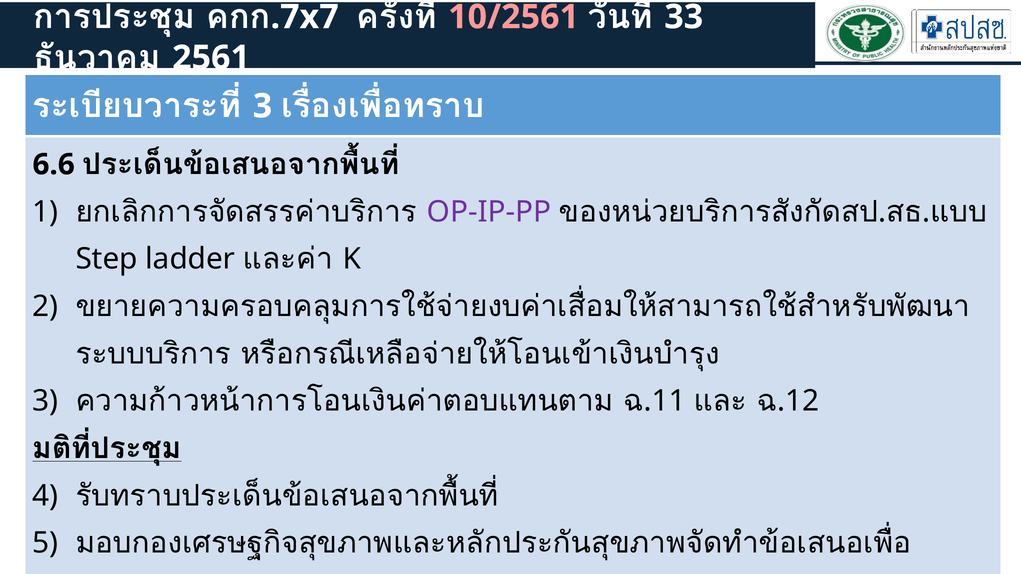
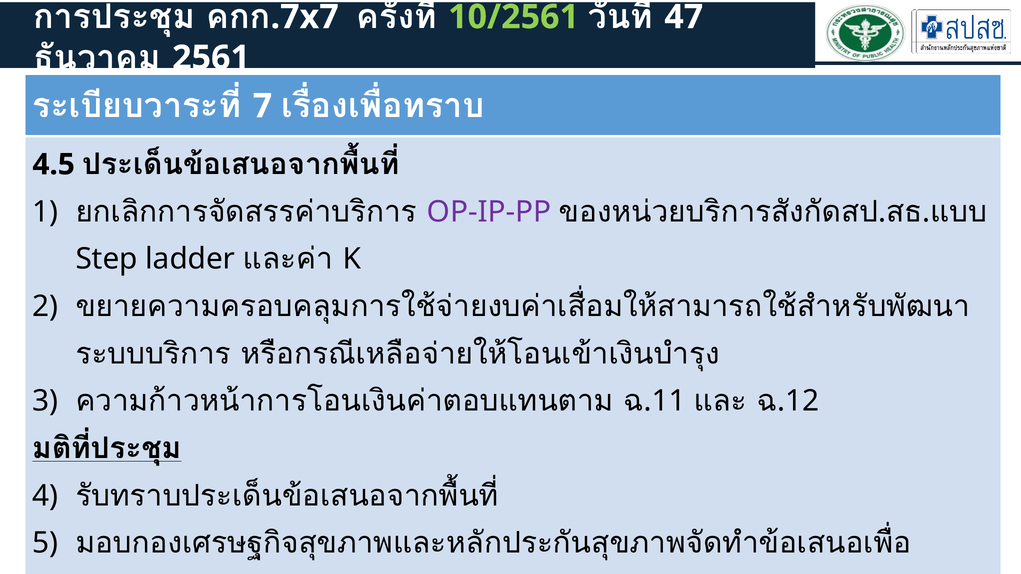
10/2561 colour: pink -> light green (514, 17)
33: 33 -> 47 (684, 17)
3: 3 -> 7 (262, 106)
6.6: 6.6 -> 4.5 (54, 165)
